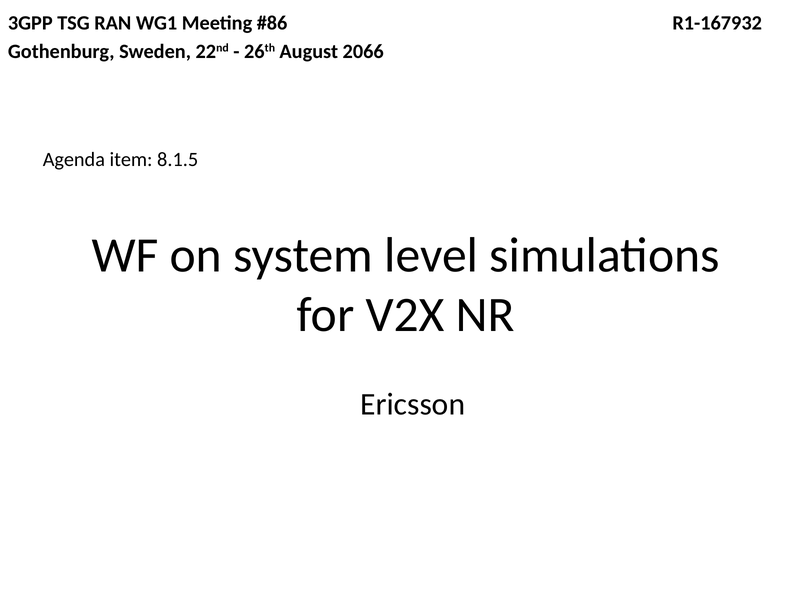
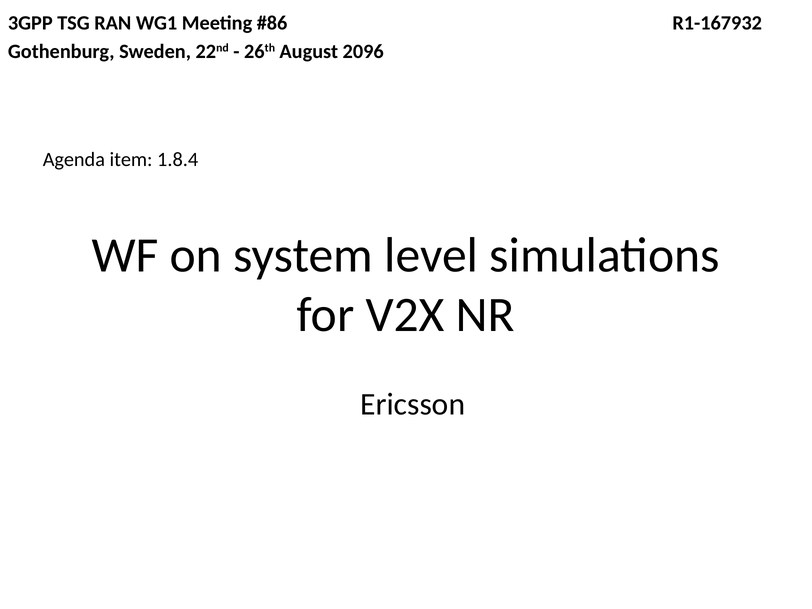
2066: 2066 -> 2096 (363, 51)
8.1.5: 8.1.5 -> 1.8.4 (178, 160)
